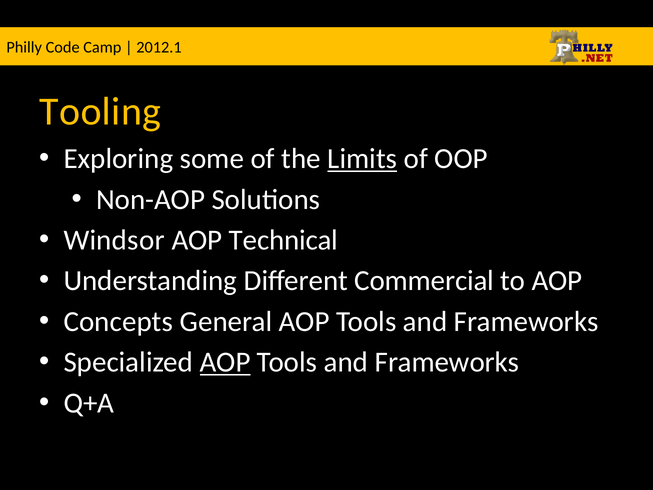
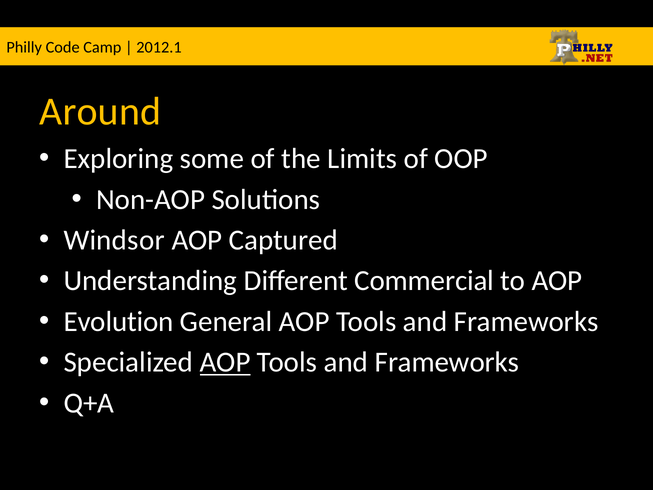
Tooling: Tooling -> Around (100, 112)
Limits underline: present -> none (362, 159)
Technical: Technical -> Captured (283, 240)
Concepts: Concepts -> Evolution (118, 321)
